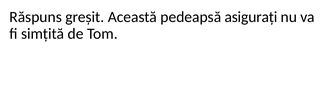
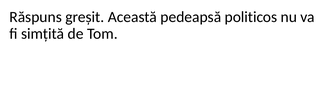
asigurați: asigurați -> politicos (251, 17)
